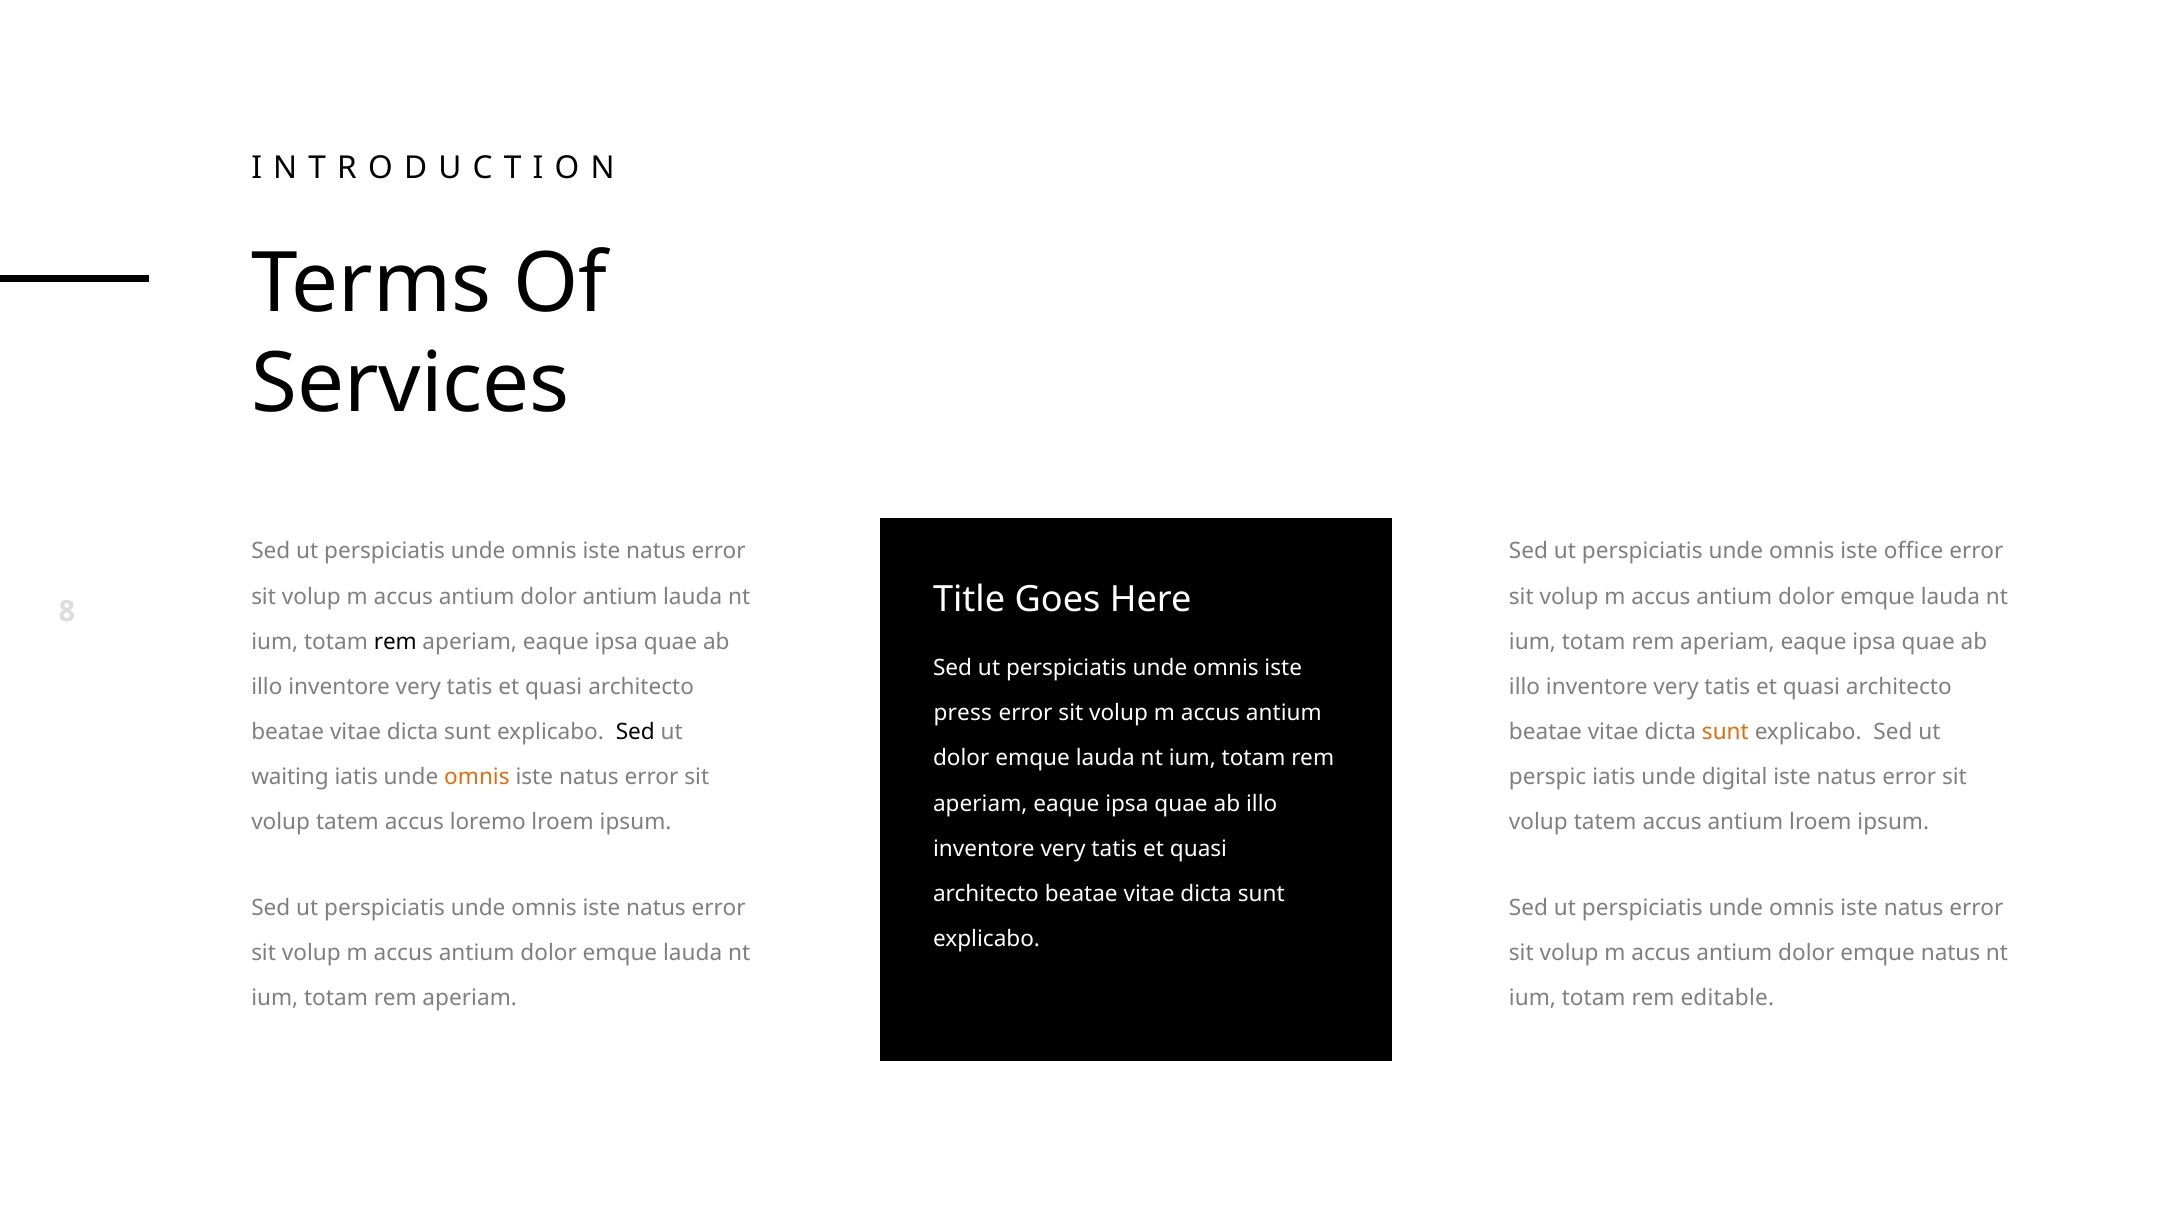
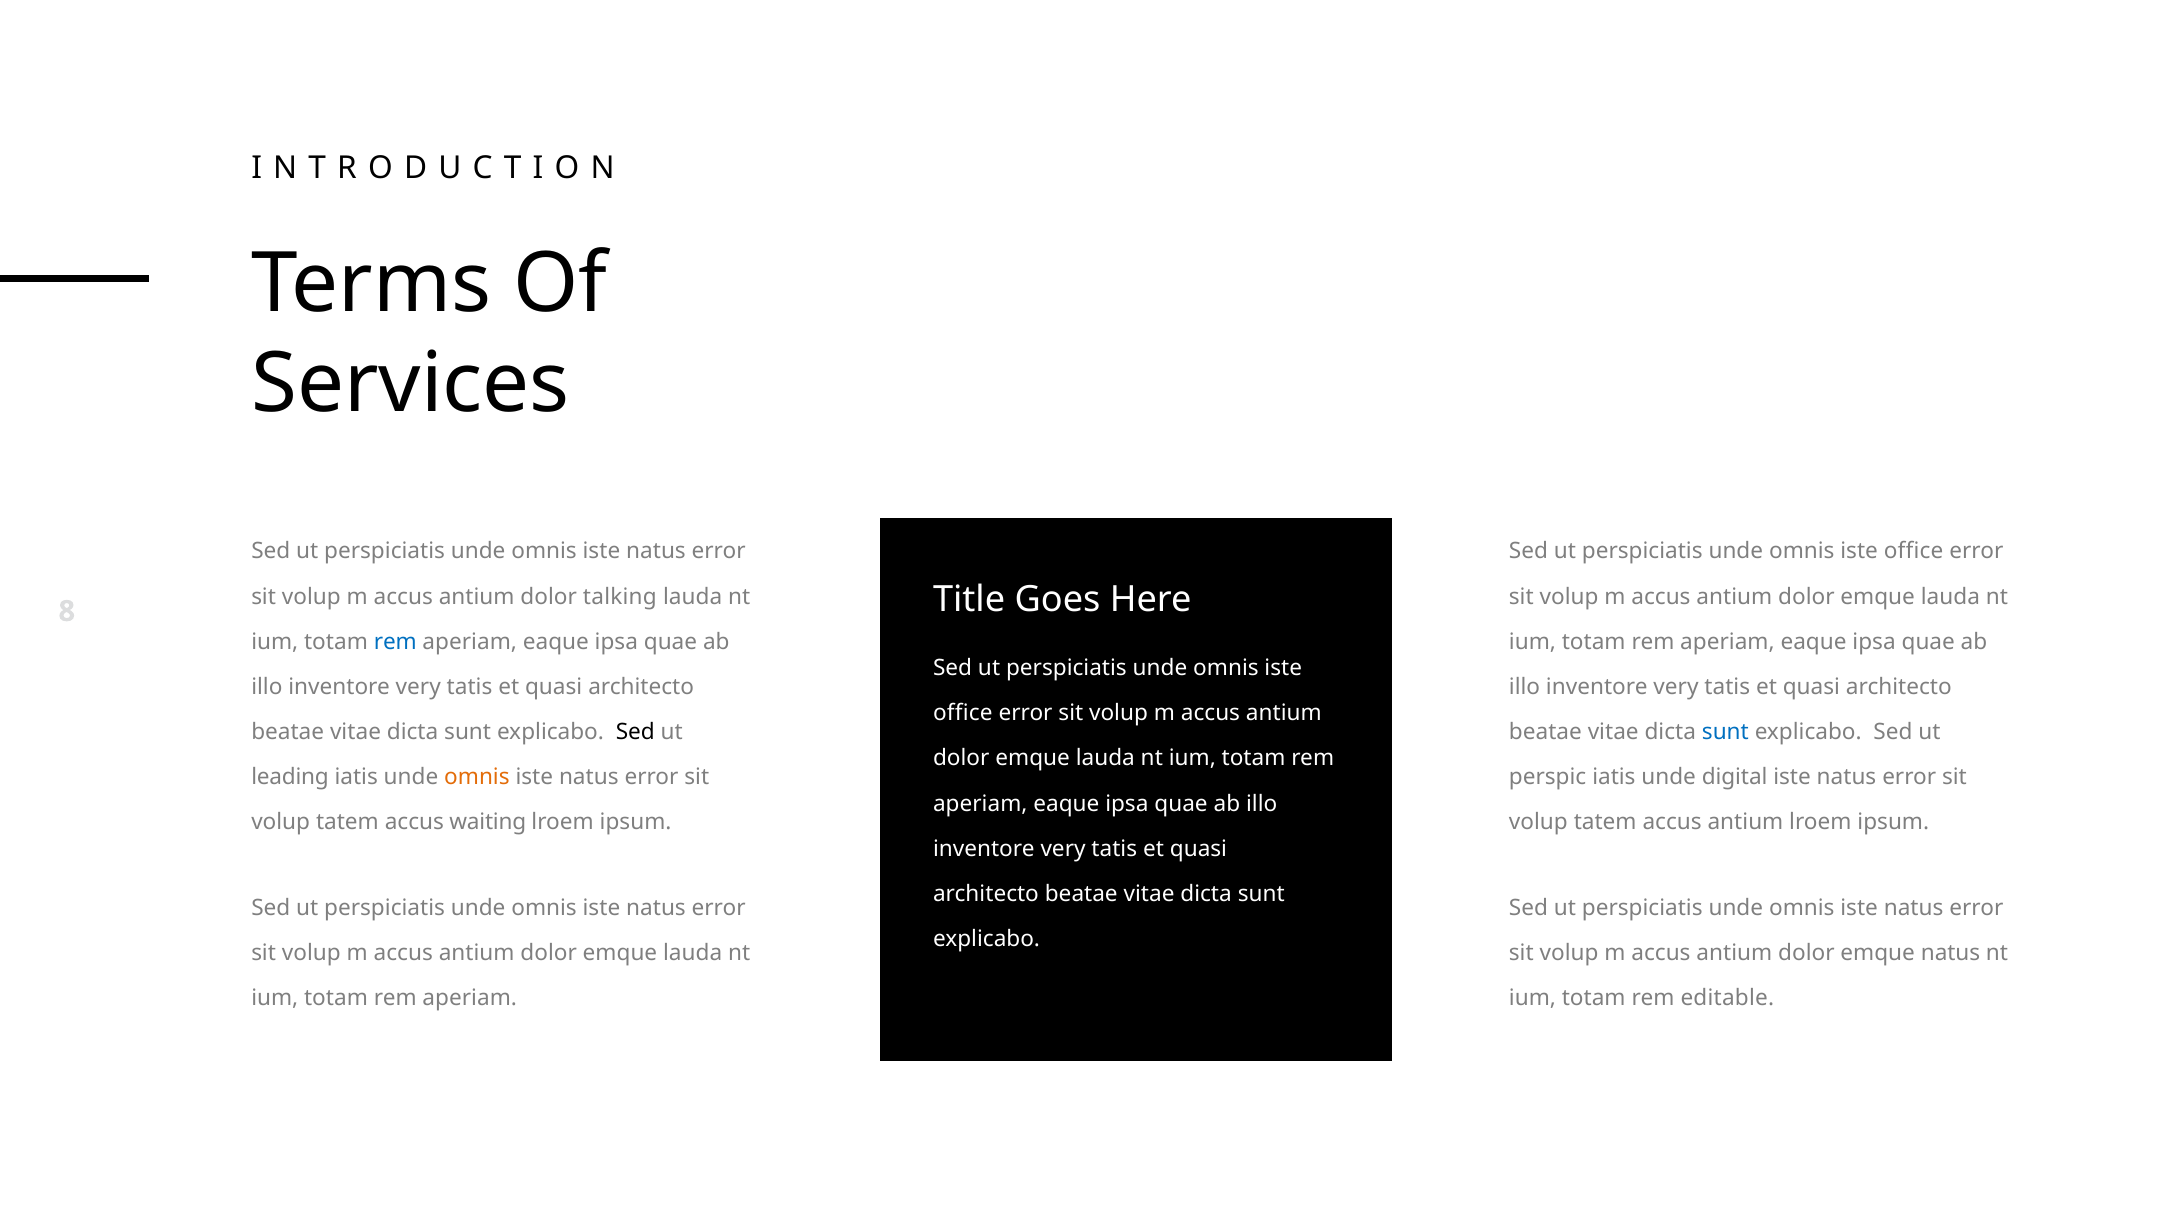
dolor antium: antium -> talking (620, 597)
rem colour: black -> blue (395, 642)
press: press -> office (963, 713)
sunt colour: orange -> blue (1725, 732)
waiting: waiting -> leading (290, 777)
loremo: loremo -> waiting (488, 822)
